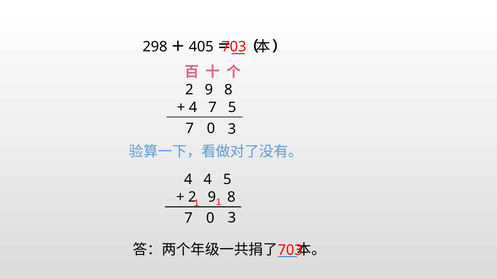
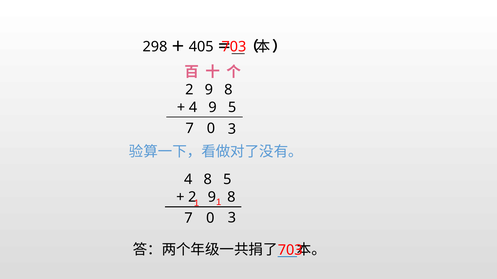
4 7: 7 -> 9 (213, 108)
4 4: 4 -> 8 (208, 180)
